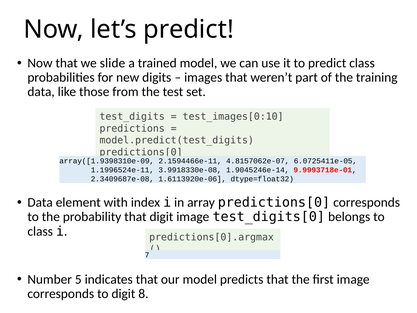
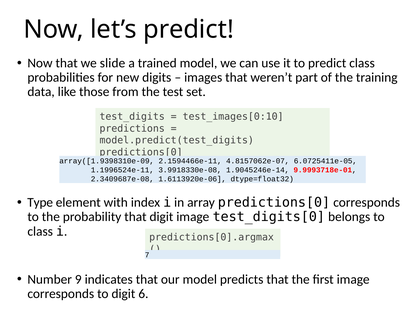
Data: Data -> Type (40, 202)
5: 5 -> 9 (78, 279)
8: 8 -> 6 (143, 294)
